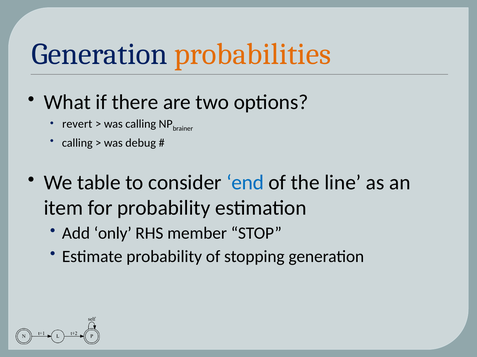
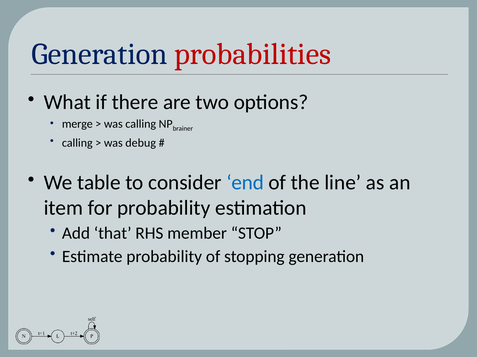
probabilities colour: orange -> red (253, 54)
revert: revert -> merge (77, 124)
only: only -> that (113, 234)
